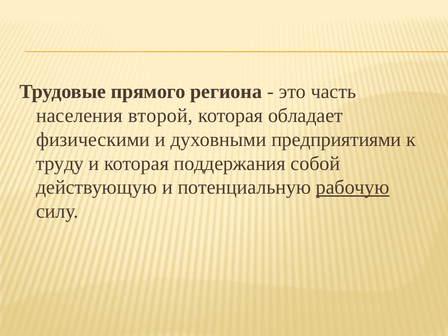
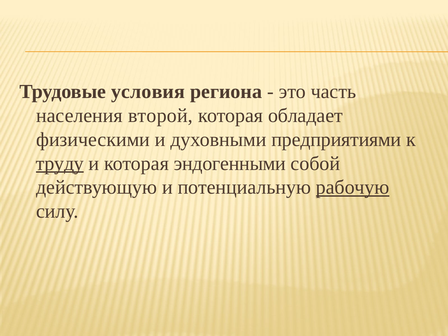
прямого: прямого -> условия (148, 92)
труду underline: none -> present (60, 163)
поддержания: поддержания -> эндогенными (230, 163)
